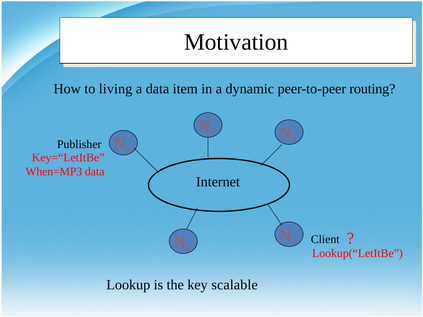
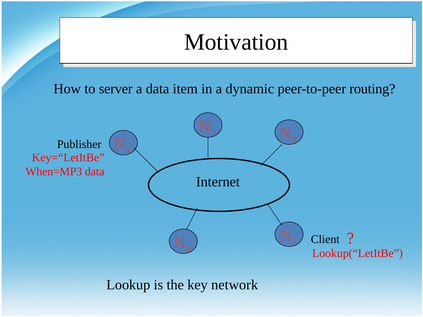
living: living -> server (116, 89)
scalable: scalable -> network (235, 285)
